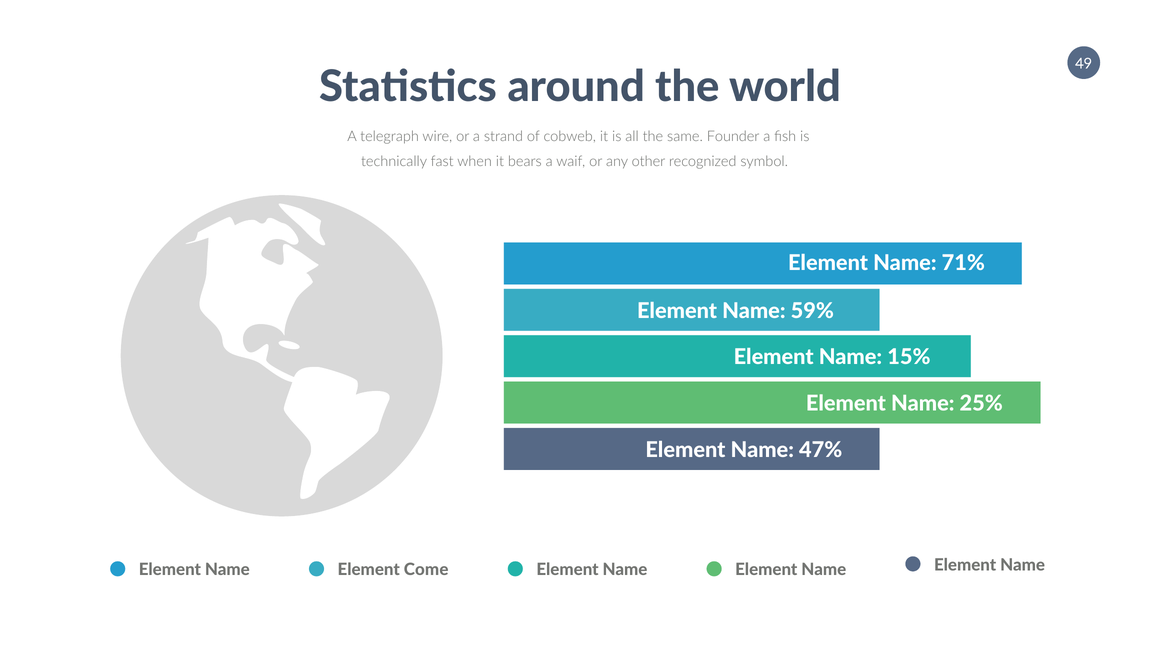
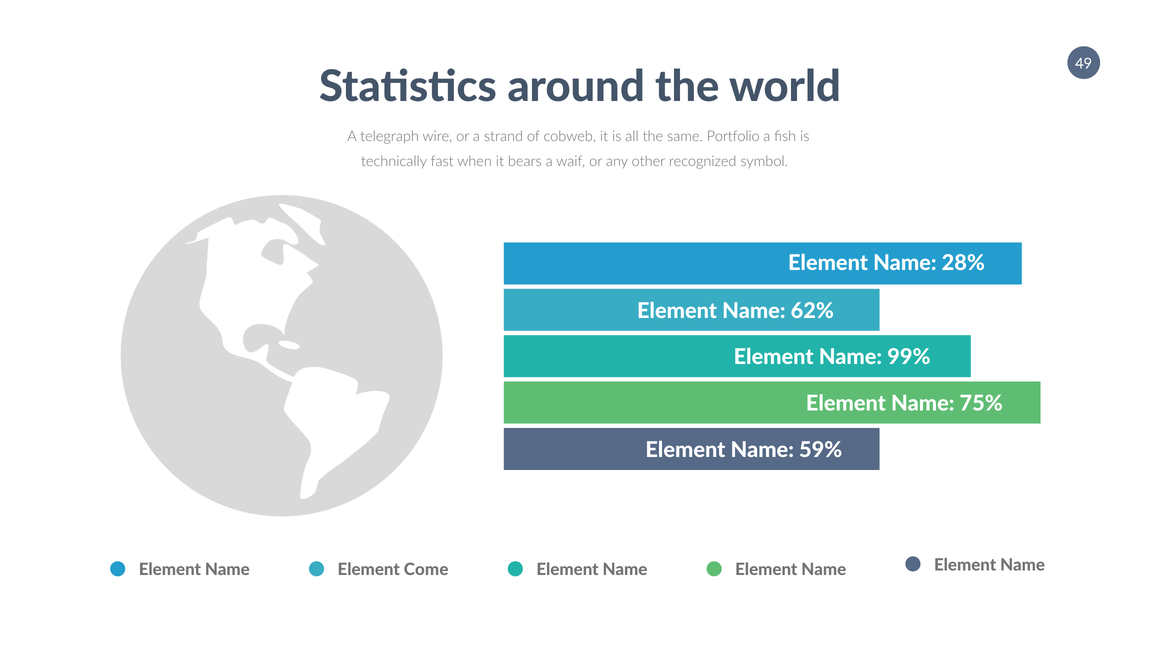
Founder: Founder -> Portfolio (733, 136)
71%: 71% -> 28% (963, 263)
59%: 59% -> 62% (812, 311)
15%: 15% -> 99% (909, 357)
25%: 25% -> 75% (981, 404)
47%: 47% -> 59% (821, 450)
